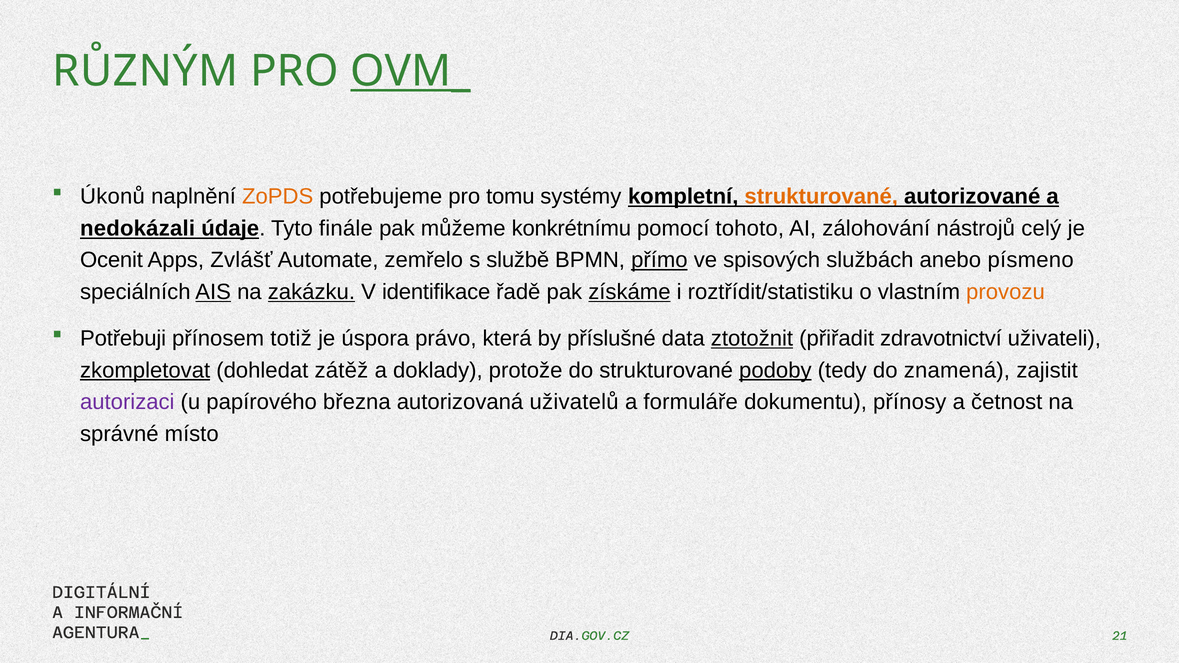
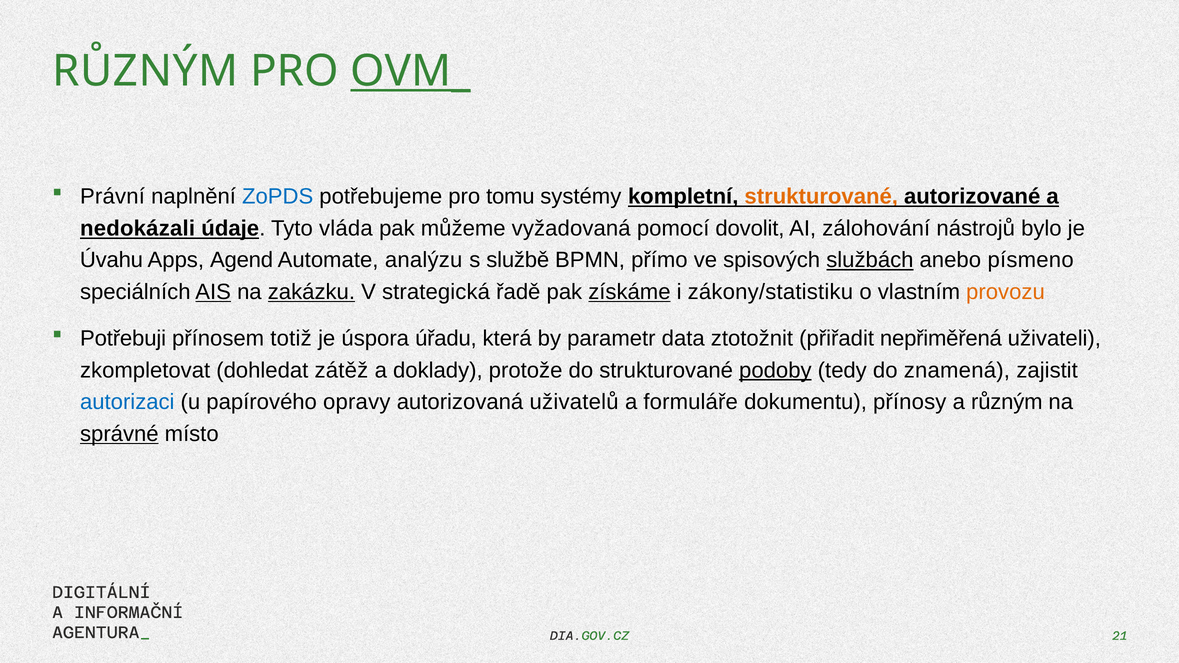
Úkonů: Úkonů -> Právní (112, 197)
ZoPDS colour: orange -> blue (278, 197)
finále: finále -> vláda (346, 228)
konkrétnímu: konkrétnímu -> vyžadovaná (571, 228)
tohoto: tohoto -> dovolit (750, 228)
celý: celý -> bylo (1041, 228)
Ocenit: Ocenit -> Úvahu (111, 260)
Zvlášť: Zvlášť -> Agend (242, 260)
zemřelo: zemřelo -> analýzu (424, 260)
přímo underline: present -> none (659, 260)
službách underline: none -> present (870, 260)
identifikace: identifikace -> strategická (436, 292)
roztřídit/statistiku: roztřídit/statistiku -> zákony/statistiku (770, 292)
právo: právo -> úřadu (446, 339)
příslušné: příslušné -> parametr (611, 339)
ztotožnit underline: present -> none (752, 339)
zdravotnictví: zdravotnictví -> nepřiměřená (941, 339)
zkompletovat underline: present -> none (145, 370)
autorizaci colour: purple -> blue (127, 402)
března: března -> opravy (357, 402)
a četnost: četnost -> různým (1007, 402)
správné underline: none -> present (119, 434)
